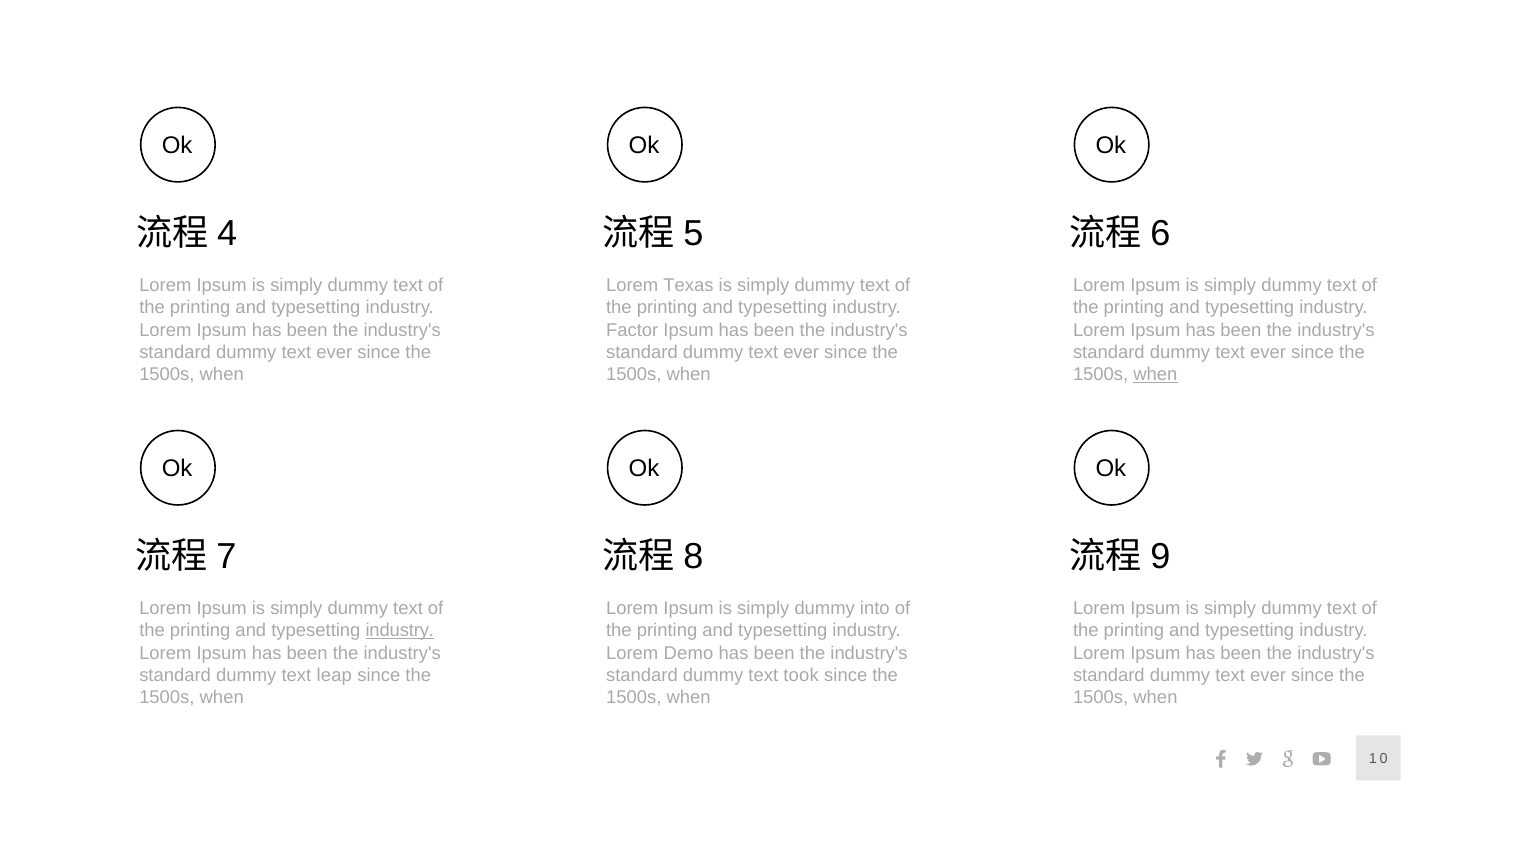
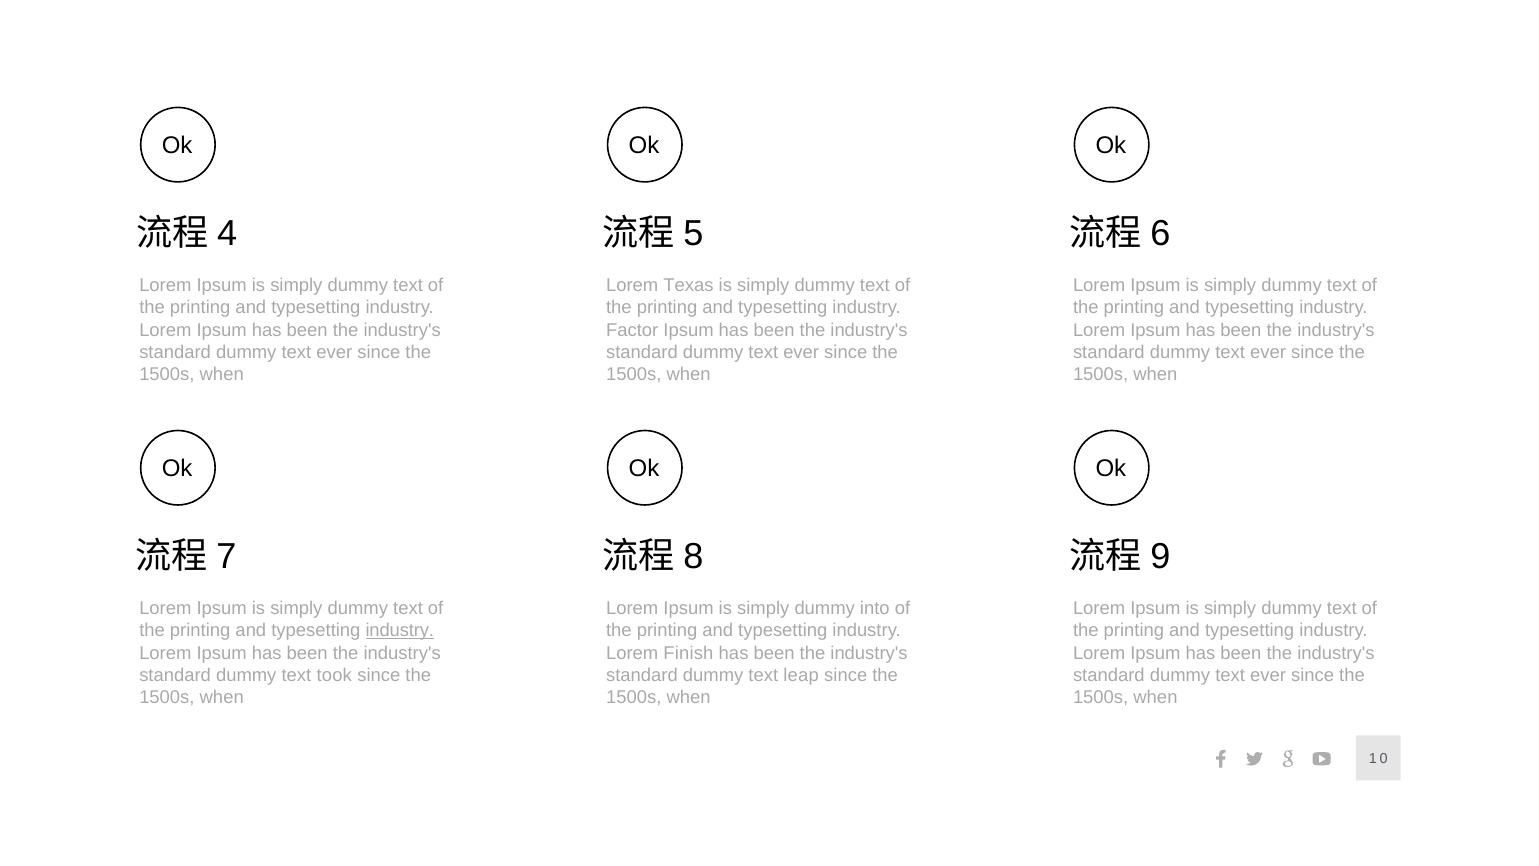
when underline: present -> none (1155, 374)
Demo: Demo -> Finish (688, 653)
leap: leap -> took (334, 675)
took: took -> leap (801, 675)
